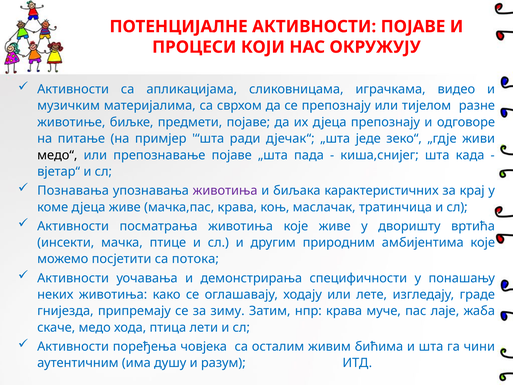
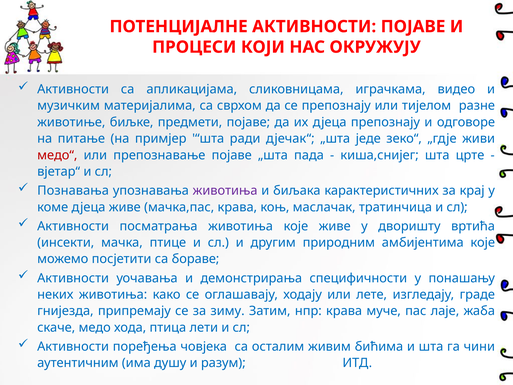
медо“ colour: black -> red (57, 155)
када: када -> црте (470, 155)
потока: потока -> бораве (195, 259)
